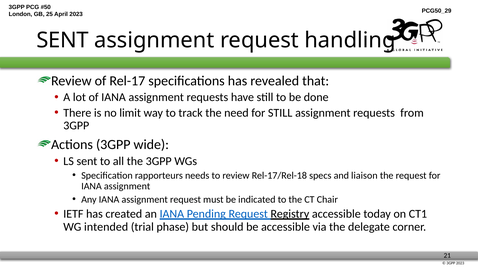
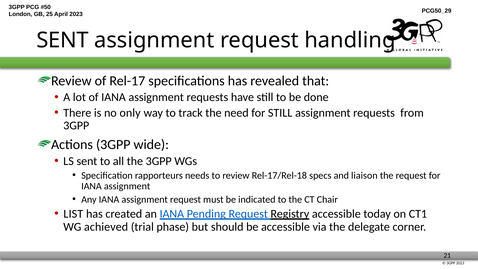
limit: limit -> only (130, 113)
IETF: IETF -> LIST (73, 214)
intended: intended -> achieved (106, 227)
